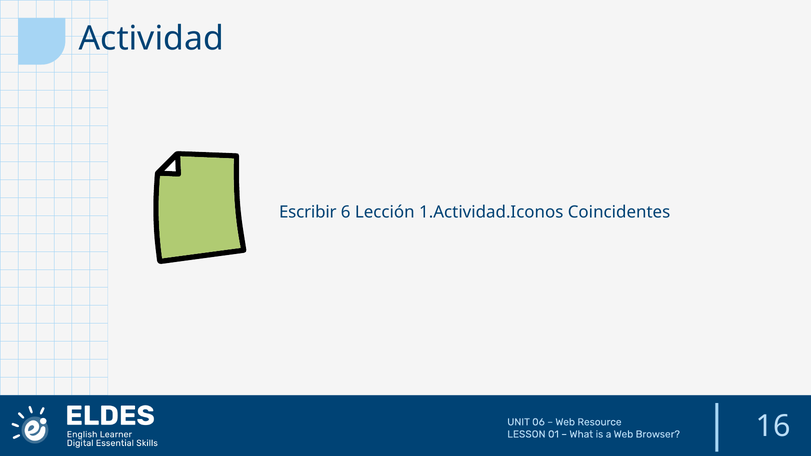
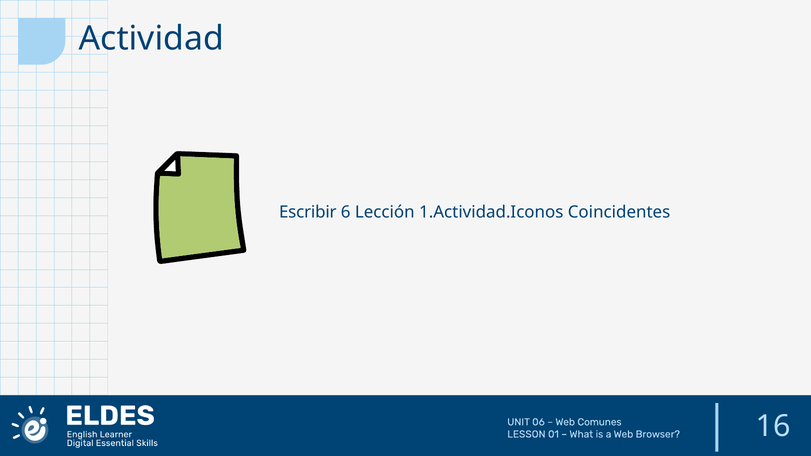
Resource: Resource -> Comunes (600, 422)
